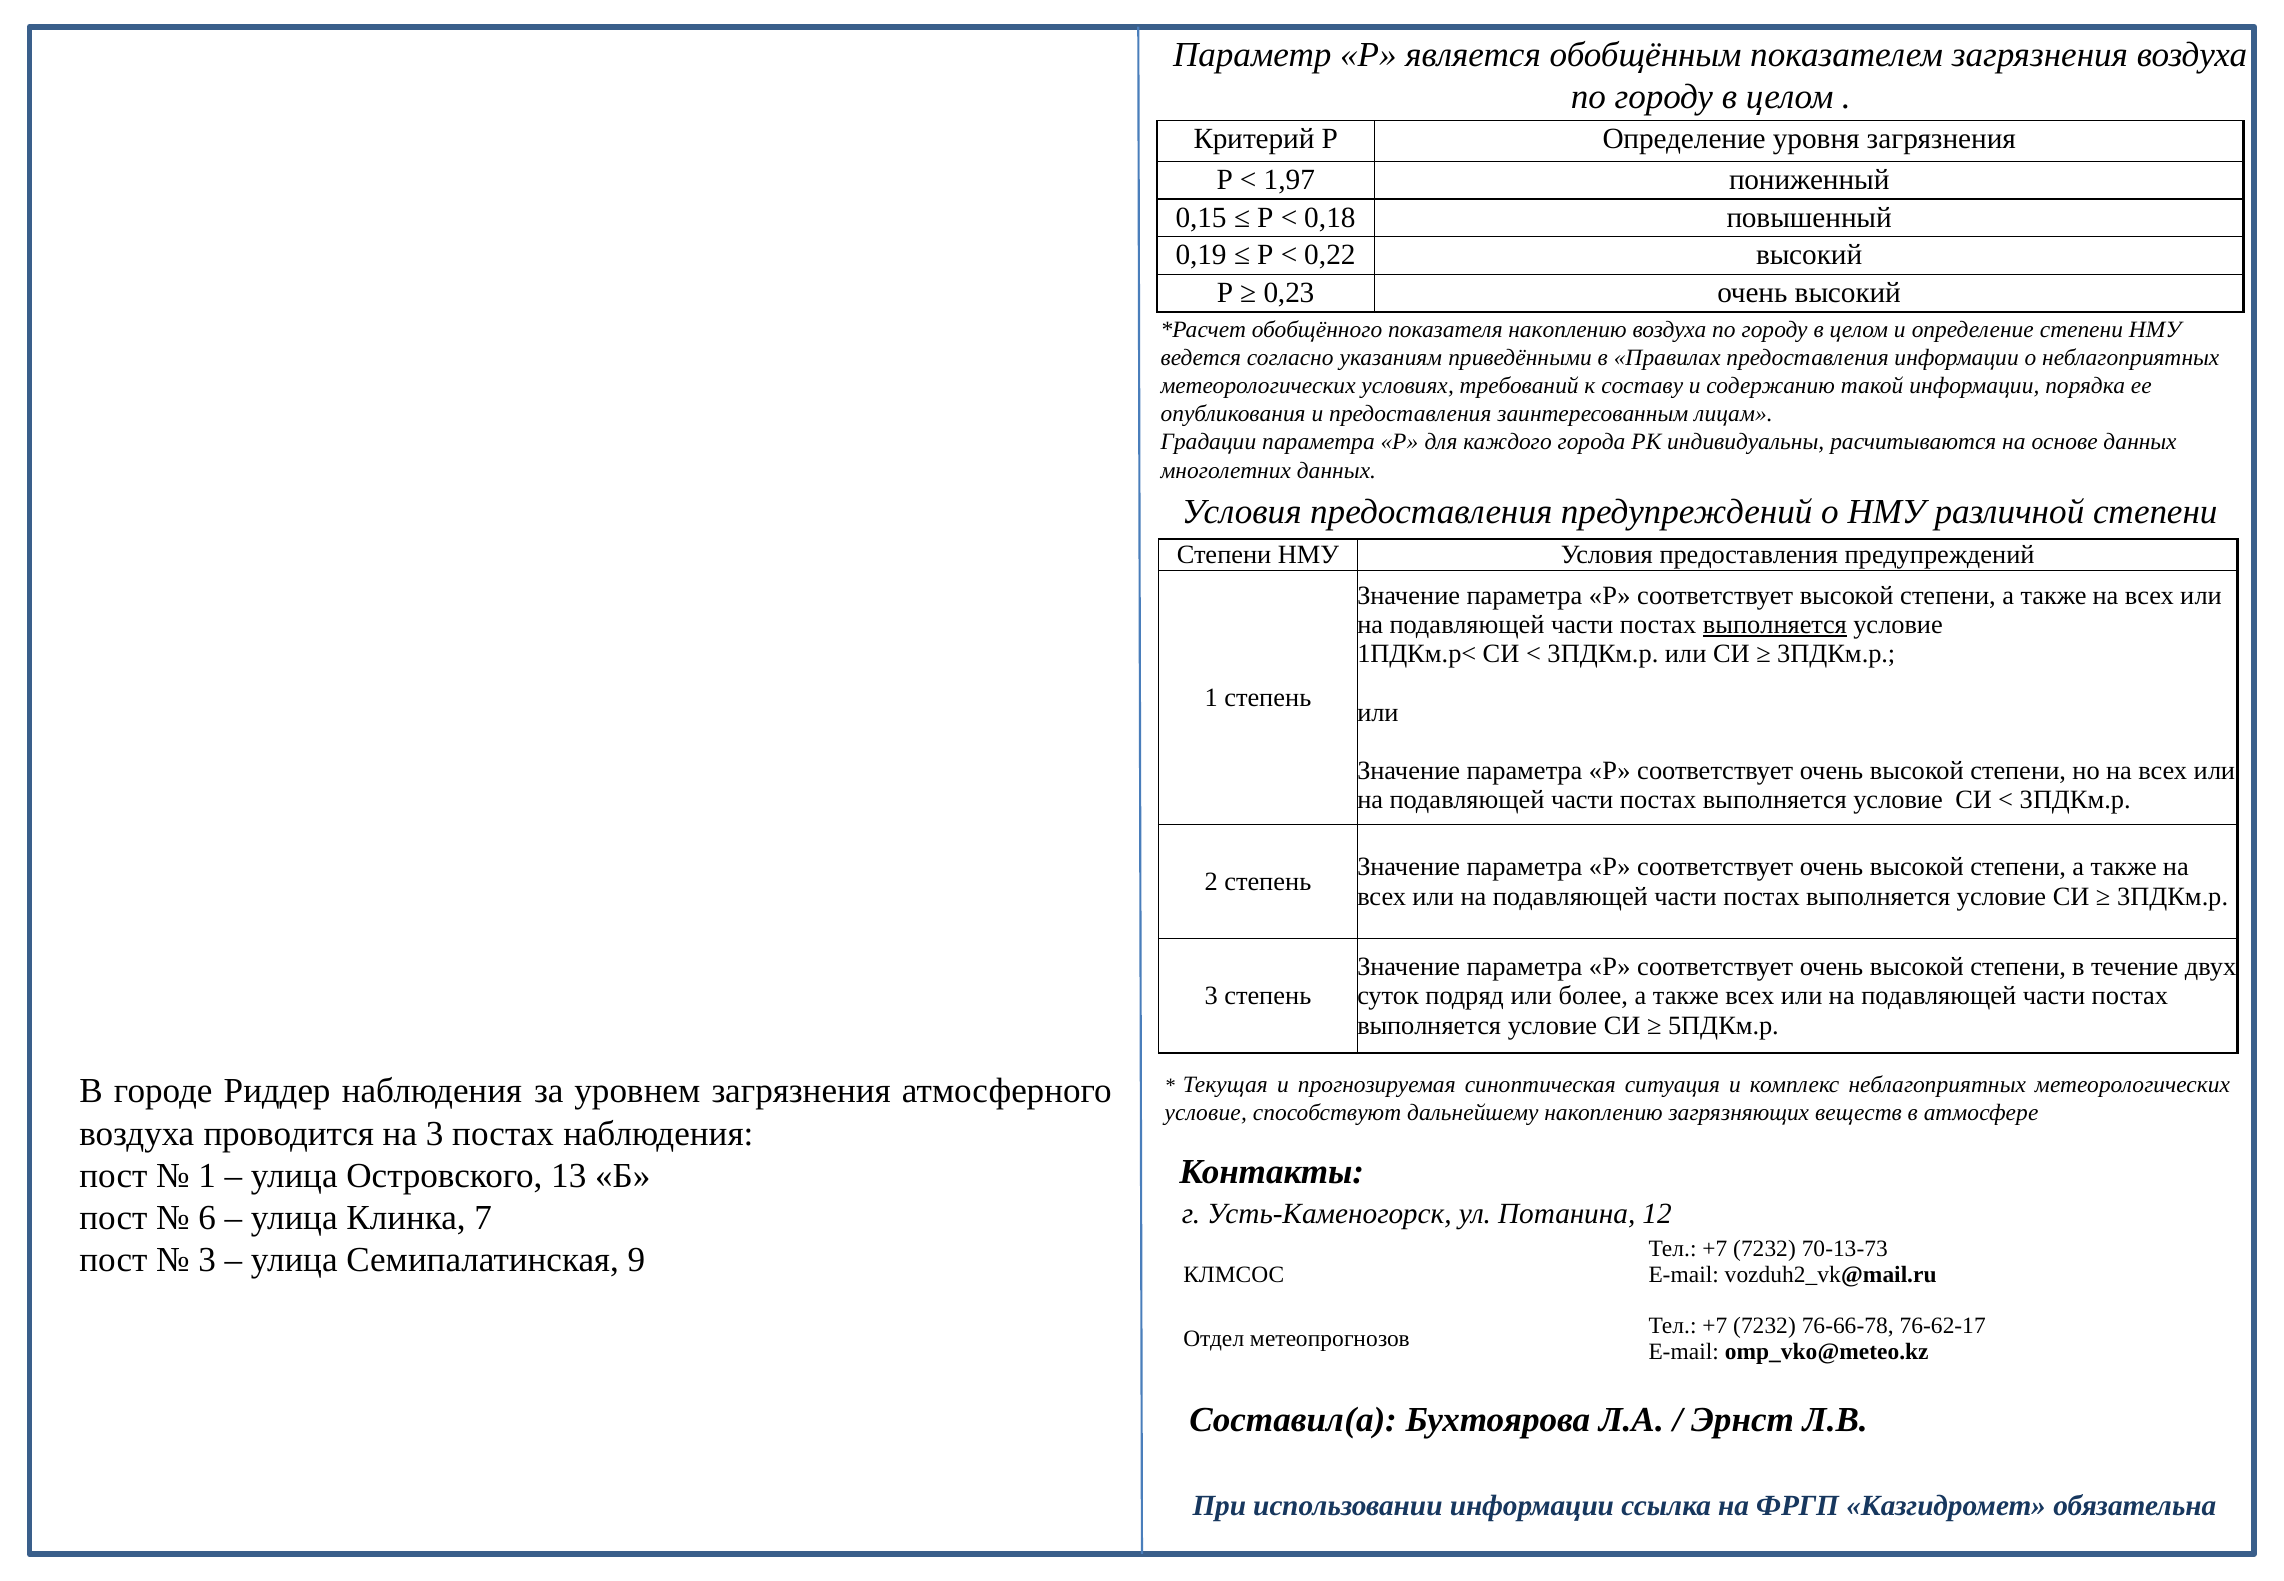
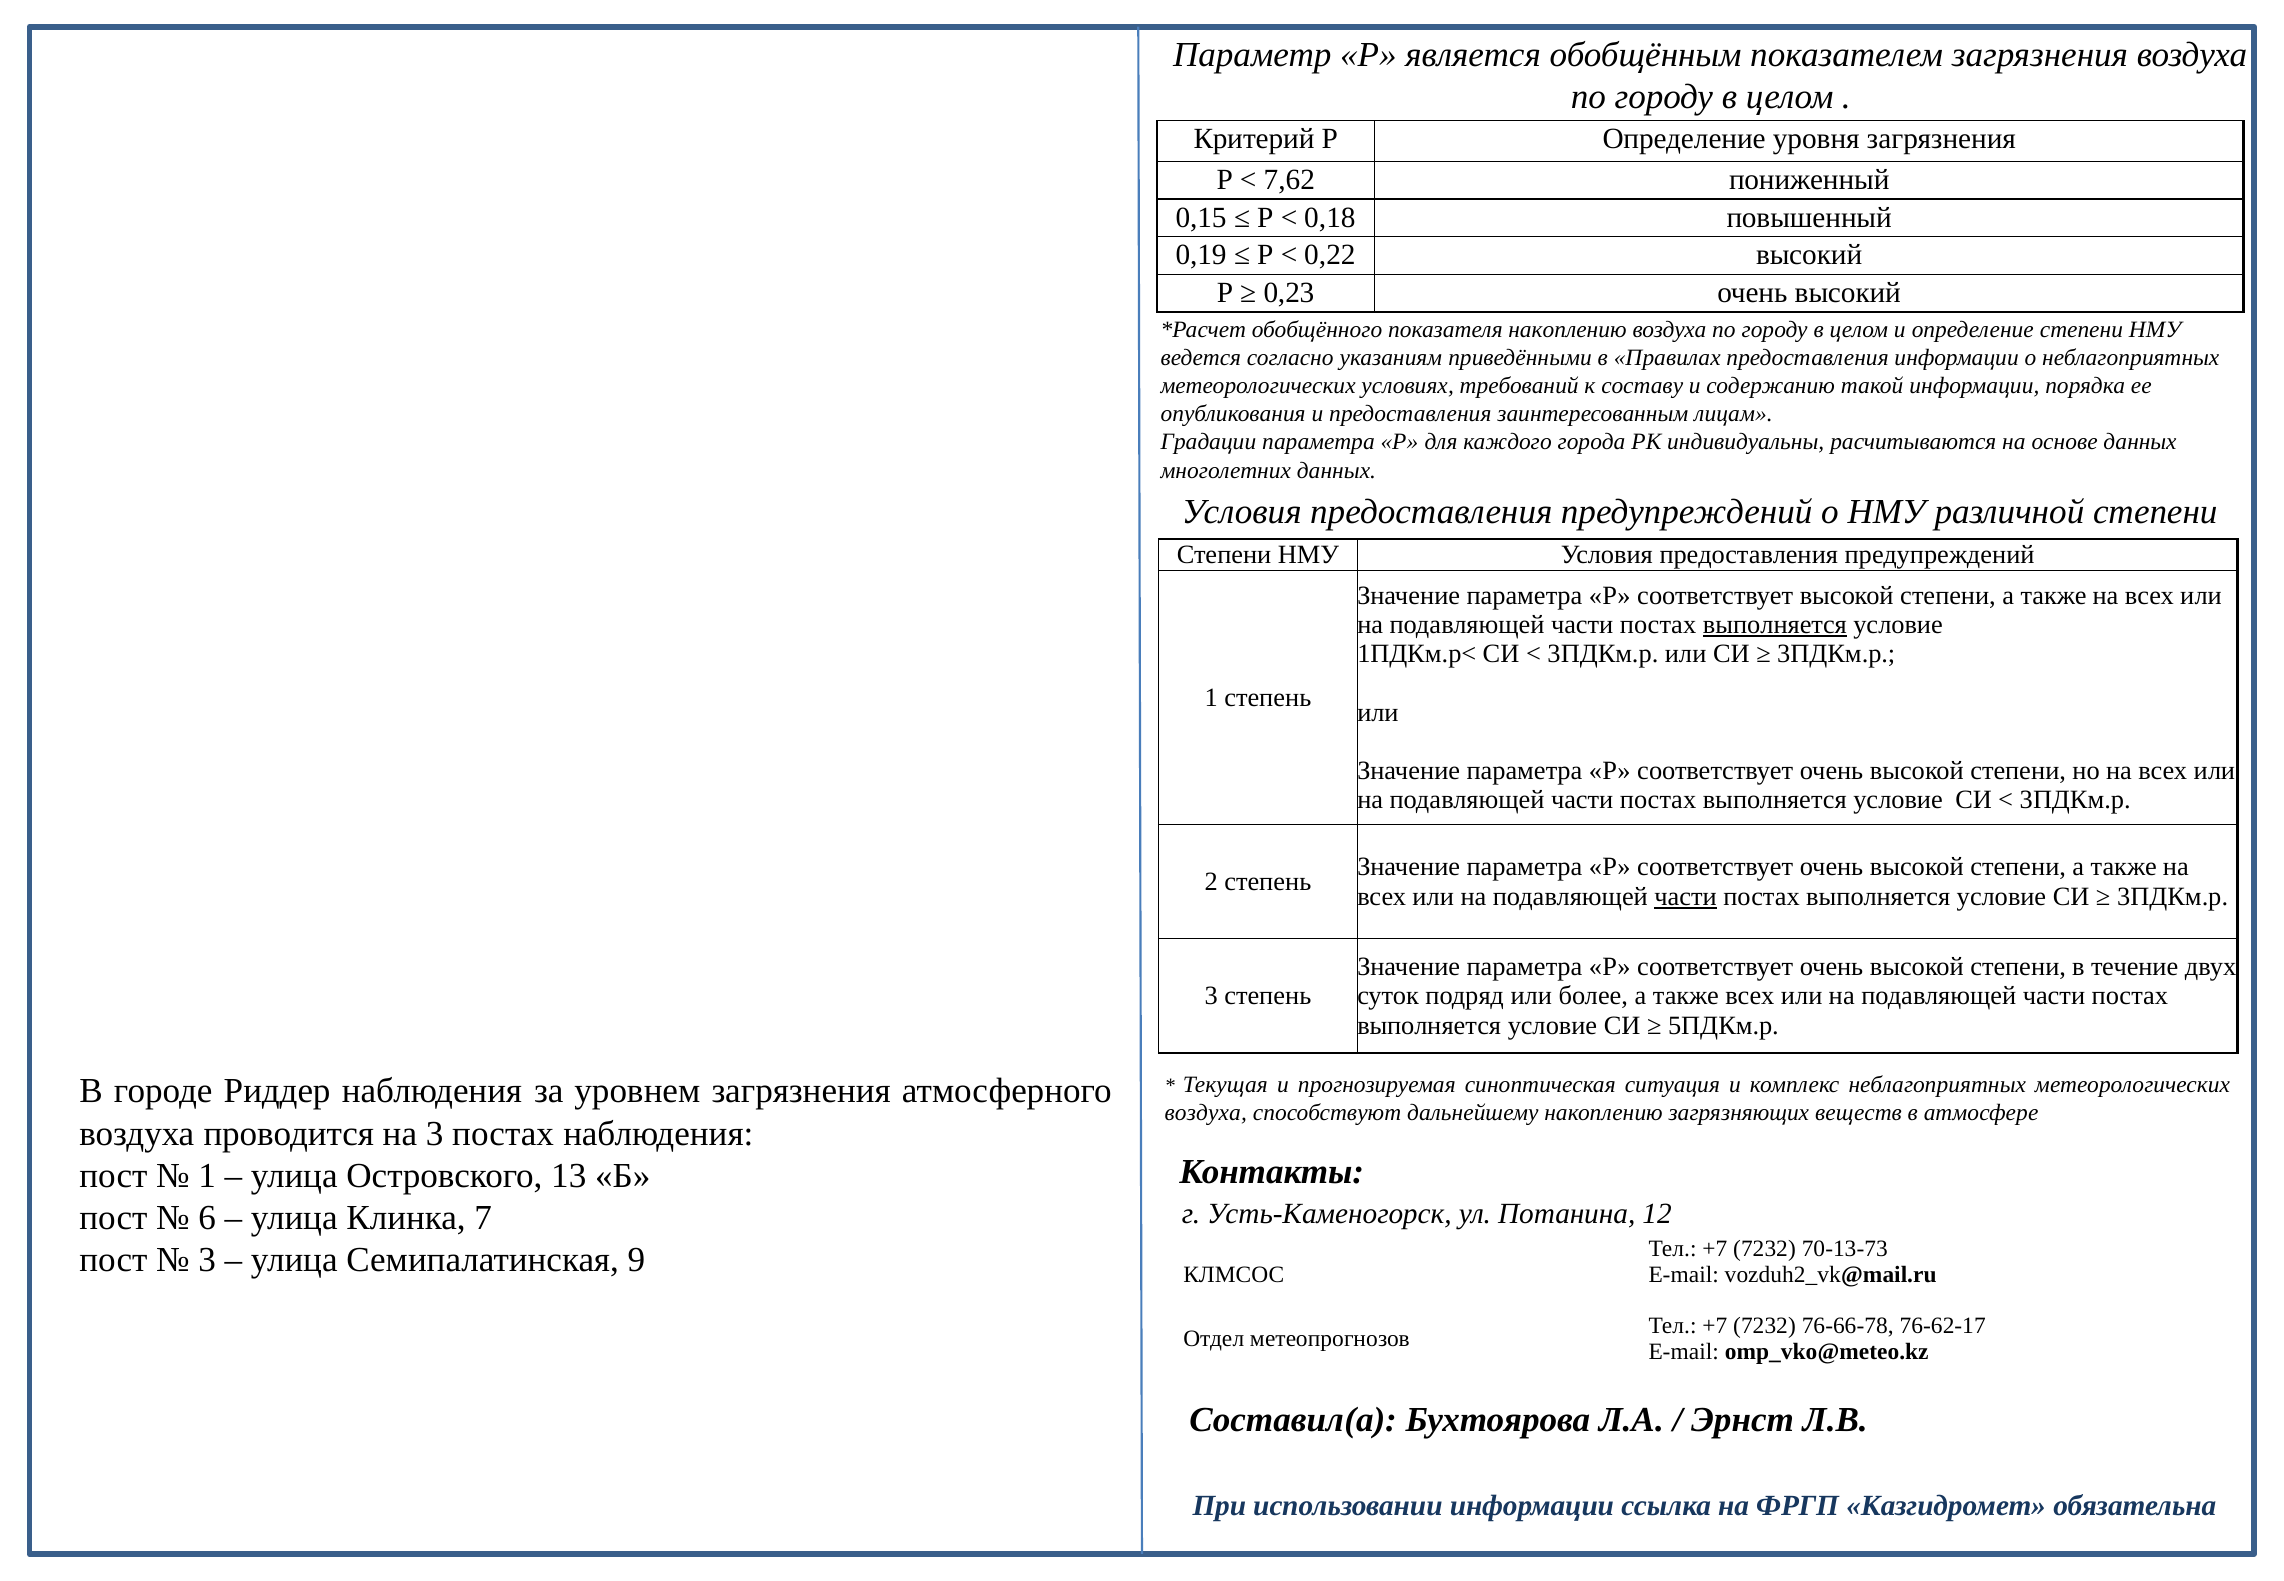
1,97: 1,97 -> 7,62 (1289, 180)
части underline: none -> present (1686, 897)
условие: условие -> воздуха (1206, 1112)
